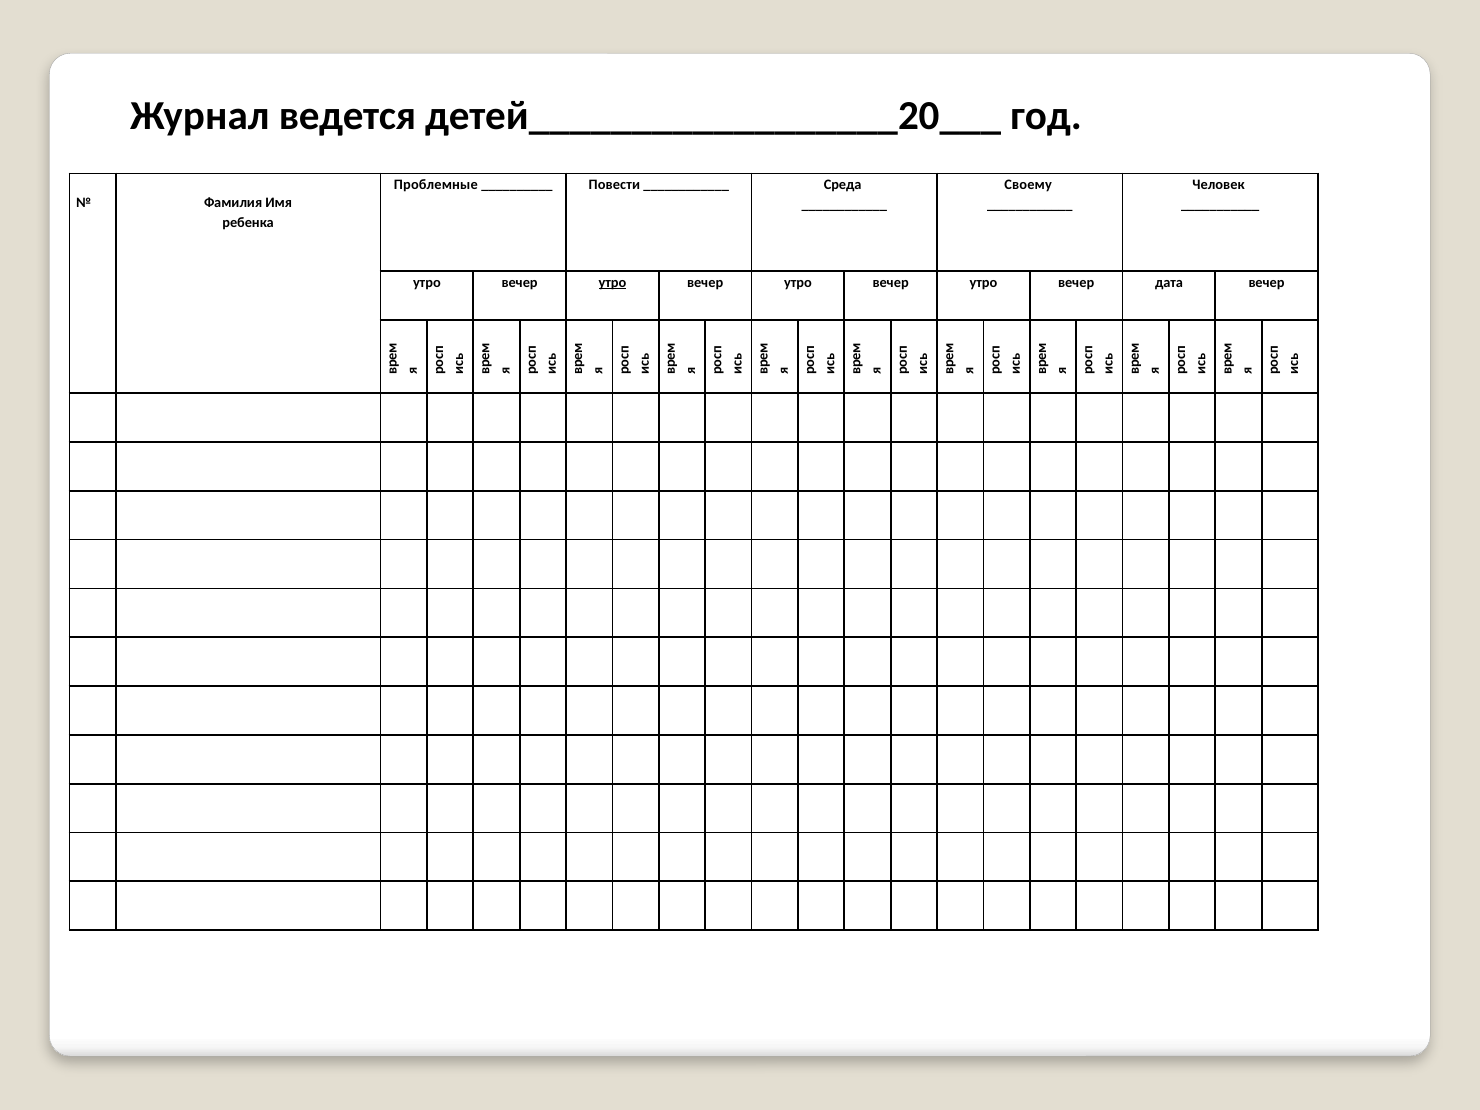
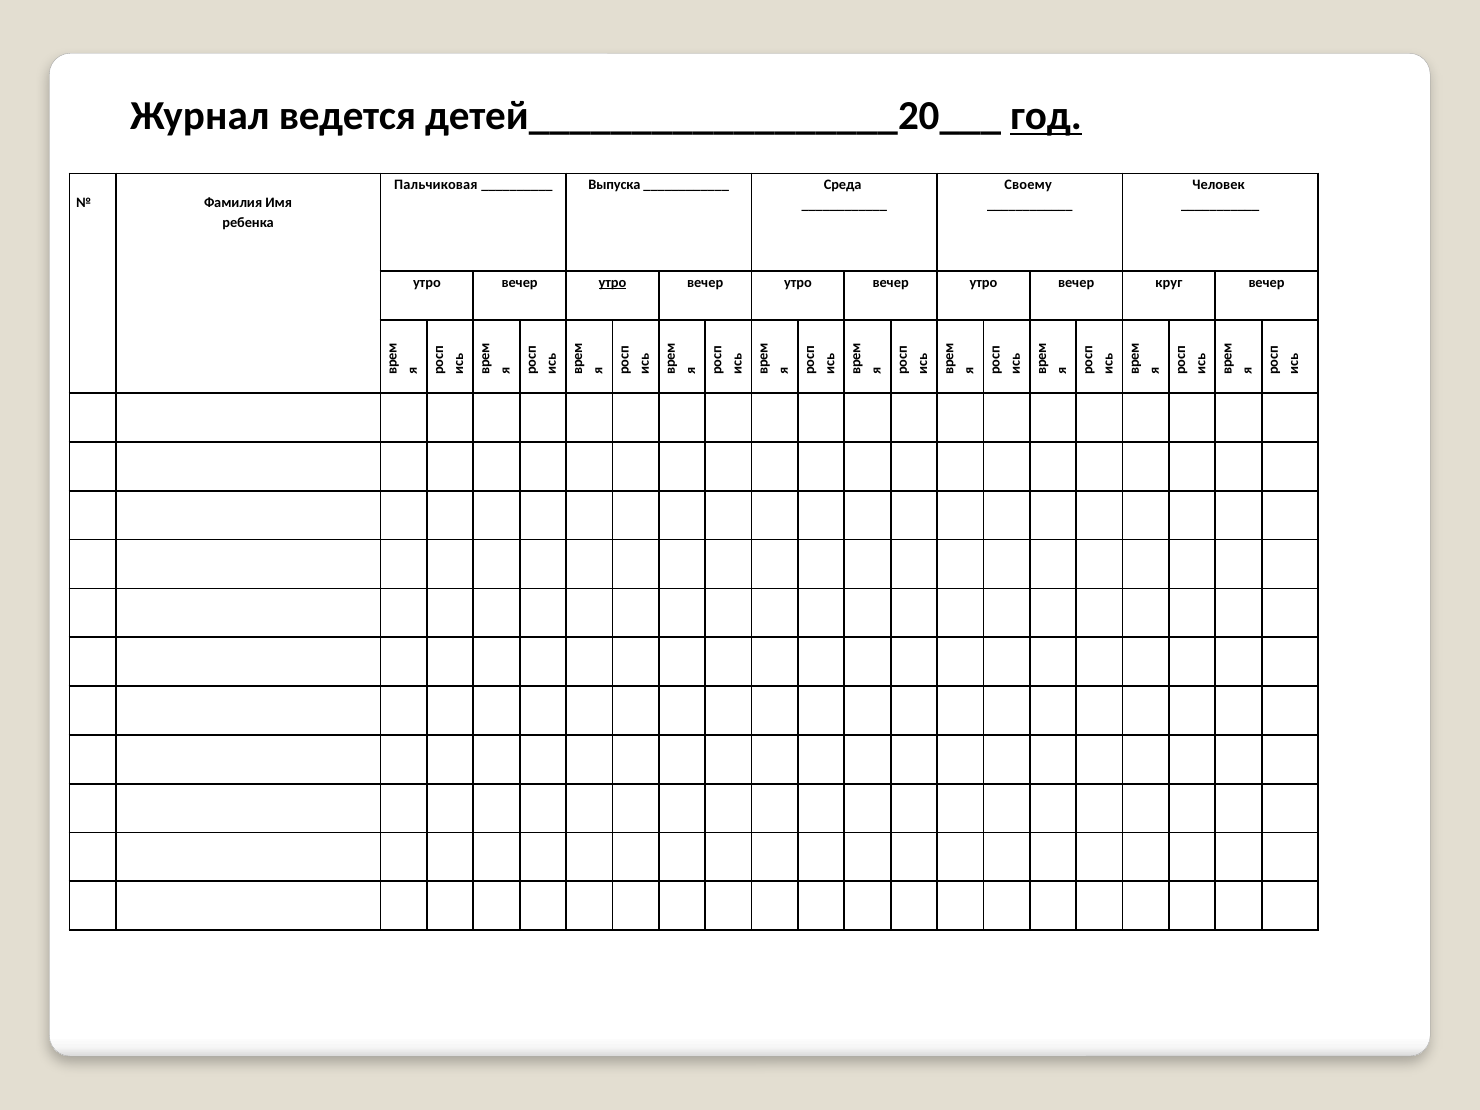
год underline: none -> present (1046, 116)
Проблемные: Проблемные -> Пальчиковая (436, 185)
Повести: Повести -> Выпуска (614, 185)
дата: дата -> круг (1169, 283)
